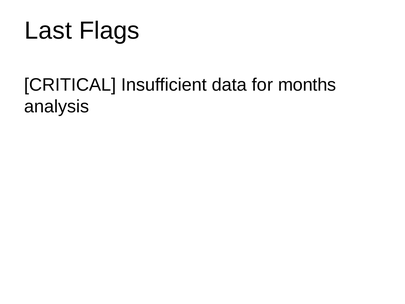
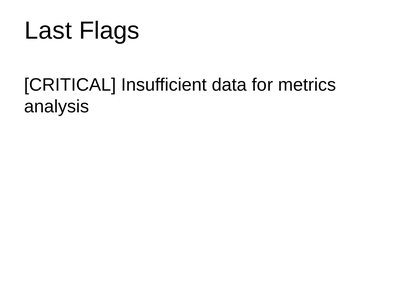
months: months -> metrics (307, 85)
